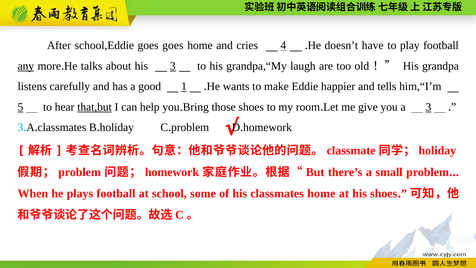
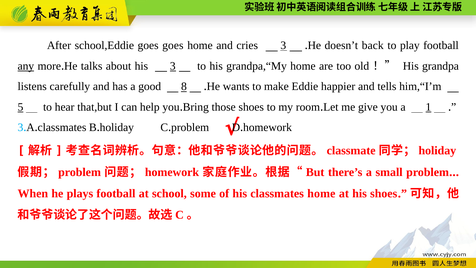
cries 4: 4 -> 3 (283, 45)
have: have -> back (373, 45)
grandpa,“My laugh: laugh -> home (303, 66)
1: 1 -> 8 (184, 86)
that,but underline: present -> none (95, 107)
a 3: 3 -> 1 (428, 107)
